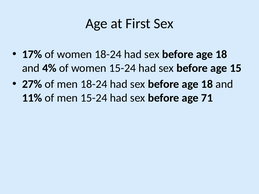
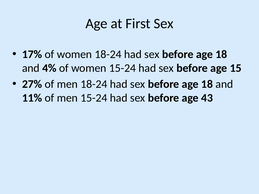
71: 71 -> 43 (207, 98)
